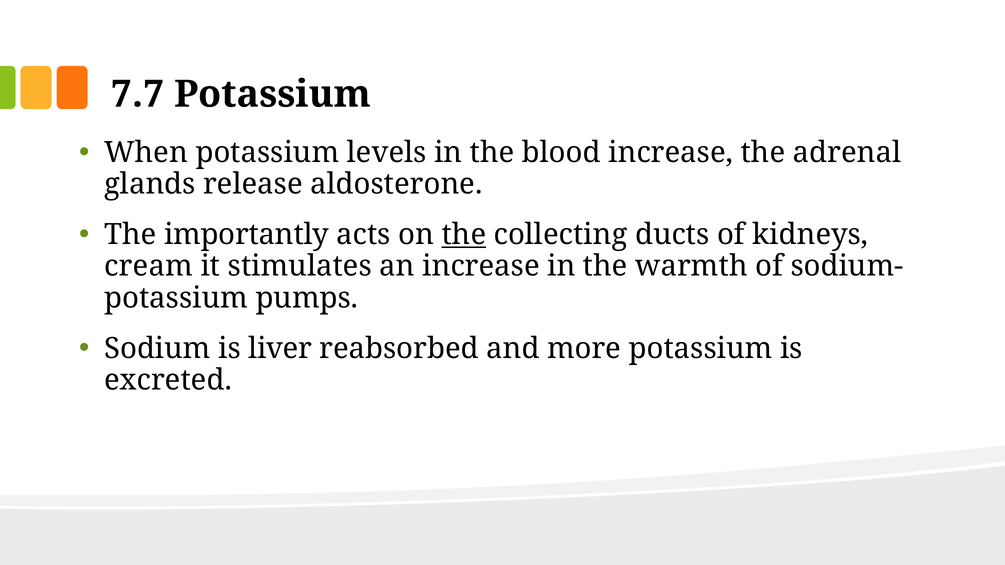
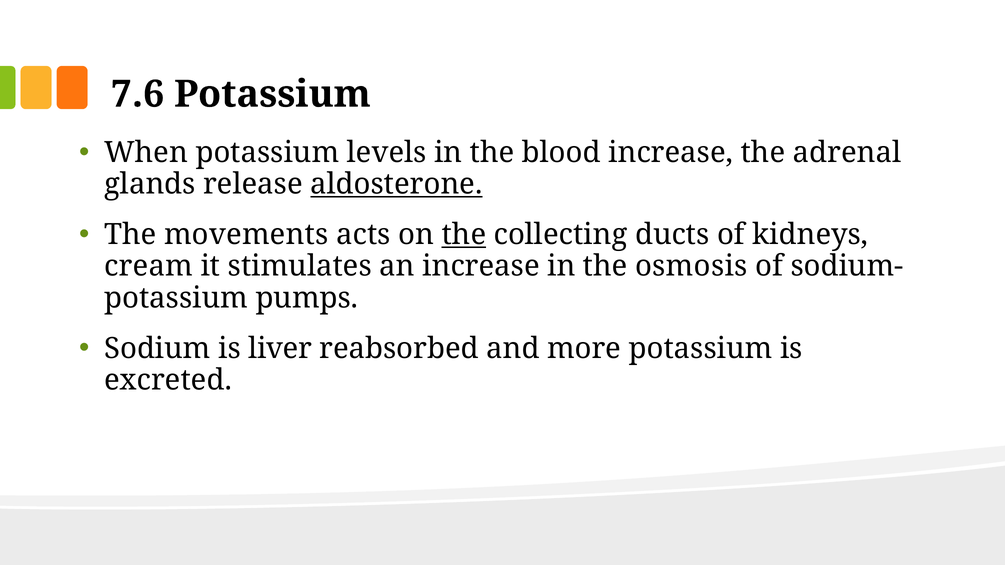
7.7: 7.7 -> 7.6 (137, 94)
aldosterone underline: none -> present (396, 184)
importantly: importantly -> movements (246, 235)
warmth: warmth -> osmosis (691, 266)
